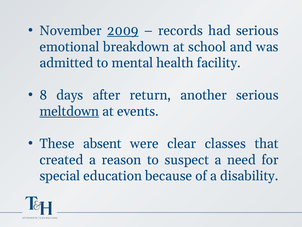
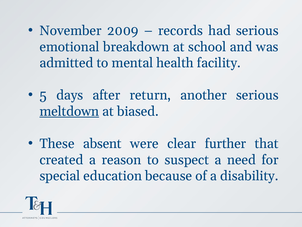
2009 underline: present -> none (123, 31)
8: 8 -> 5 (43, 95)
events: events -> biased (138, 111)
classes: classes -> further (225, 143)
